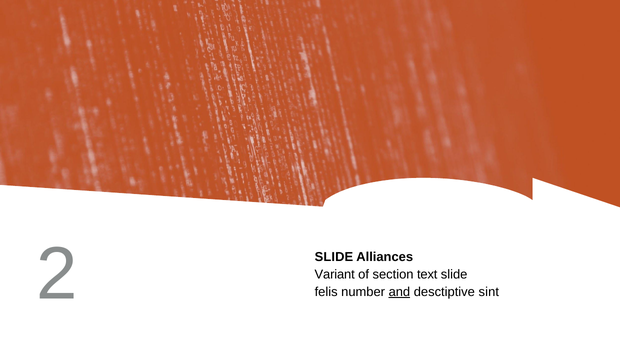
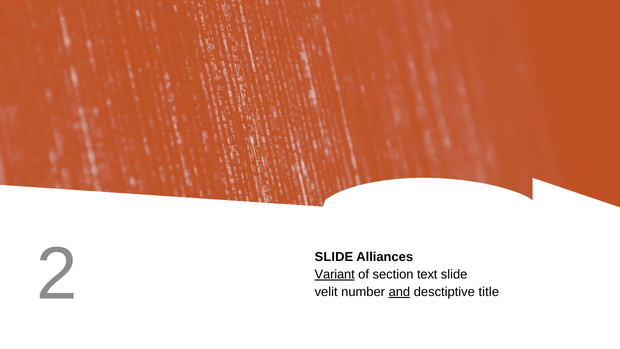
Variant underline: none -> present (335, 274)
felis: felis -> velit (326, 292)
sint: sint -> title (489, 292)
